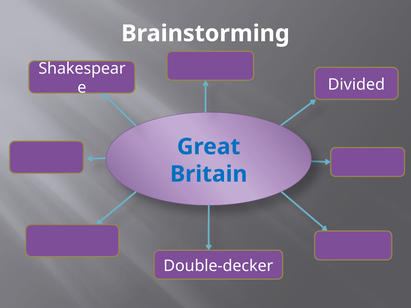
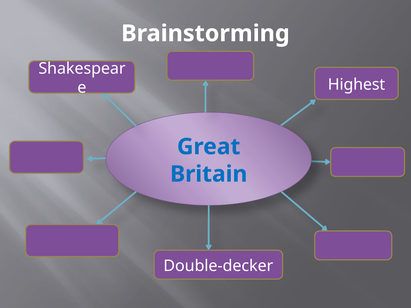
Divided: Divided -> Highest (356, 85)
